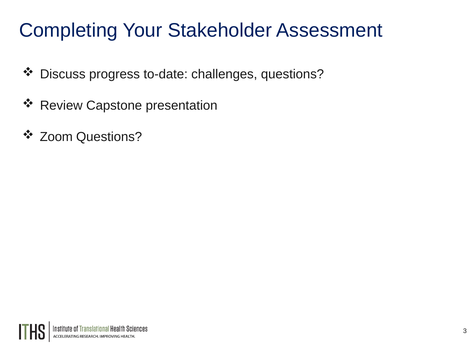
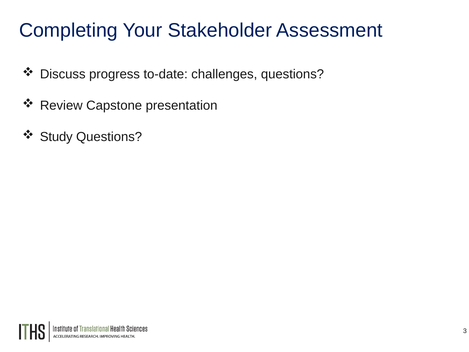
Zoom: Zoom -> Study (56, 137)
